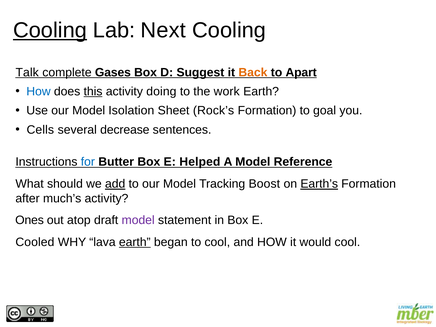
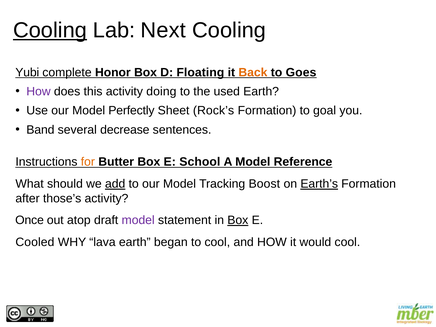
Talk: Talk -> Yubi (27, 72)
Gases: Gases -> Honor (113, 72)
Suggest: Suggest -> Floating (200, 72)
Apart: Apart -> Goes (301, 72)
How colour: blue -> purple (38, 91)
this underline: present -> none (93, 91)
work: work -> used (227, 91)
Isolation: Isolation -> Perfectly (131, 111)
Cells: Cells -> Band (40, 130)
for colour: blue -> orange (88, 162)
Helped: Helped -> School (200, 162)
much’s: much’s -> those’s (62, 199)
Ones: Ones -> Once (30, 220)
Box underline: none -> present (238, 220)
earth underline: present -> none (135, 242)
